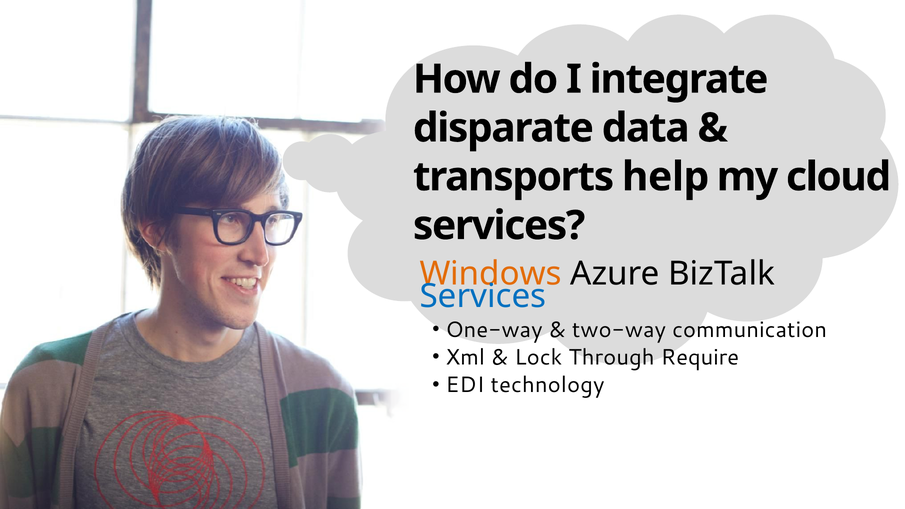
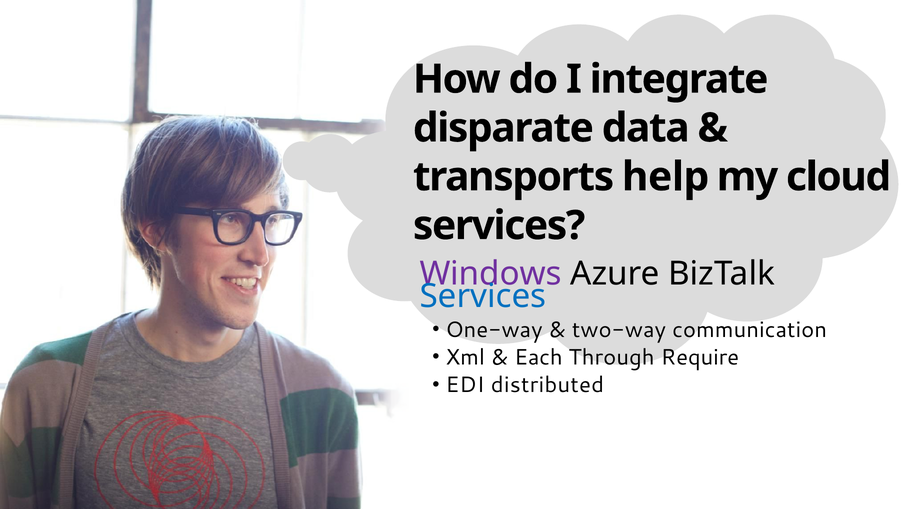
Windows colour: orange -> purple (491, 274)
Lock: Lock -> Each (538, 357)
technology: technology -> distributed (547, 385)
